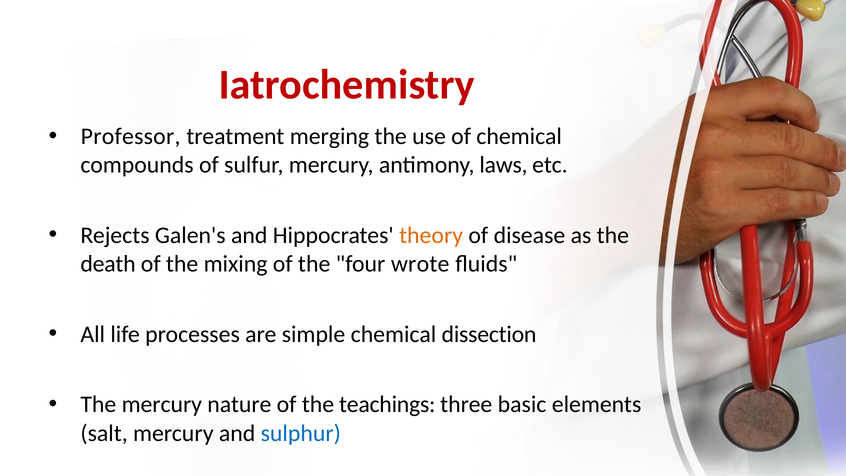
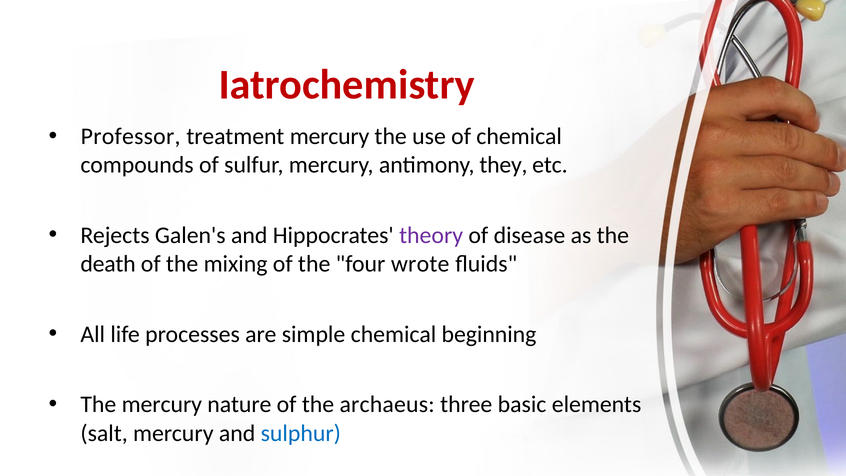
treatment merging: merging -> mercury (330, 136)
laws: laws -> they (503, 165)
theory colour: orange -> purple (431, 235)
dissection: dissection -> beginning (489, 334)
teachings: teachings -> archaeus (387, 404)
